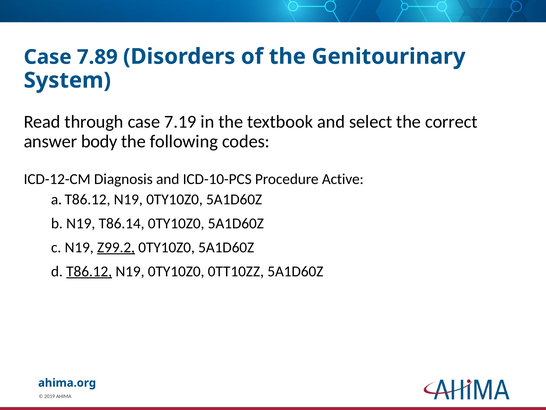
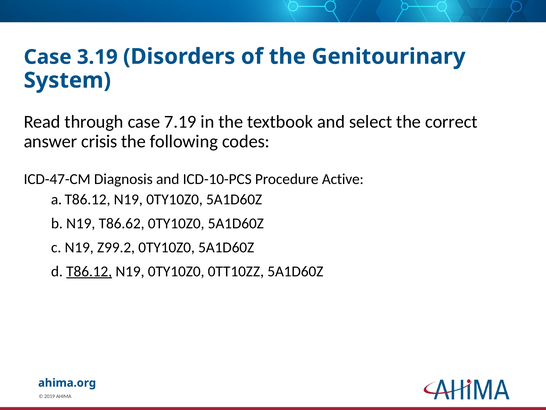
7.89: 7.89 -> 3.19 (97, 57)
body: body -> crisis (99, 141)
ICD-12-CM: ICD-12-CM -> ICD-47-CM (57, 179)
T86.14: T86.14 -> T86.62 (122, 223)
Z99.2 underline: present -> none (116, 247)
